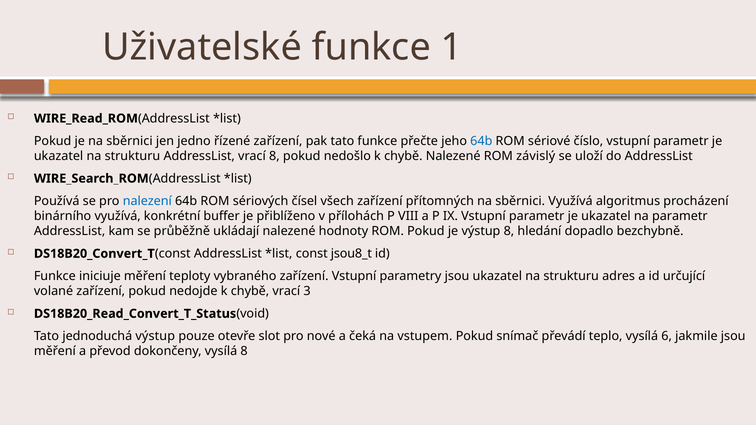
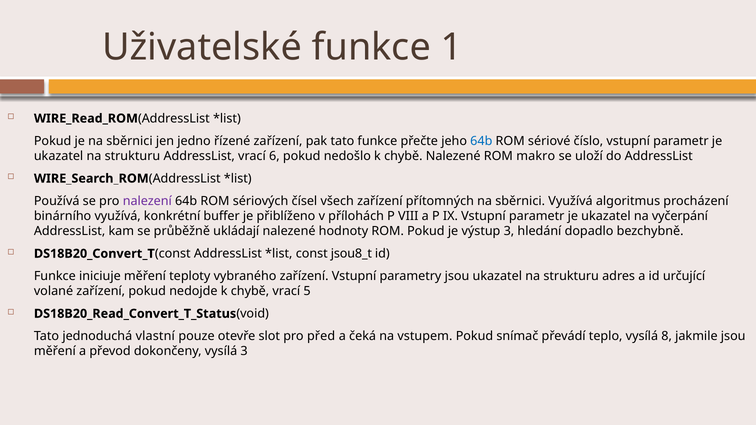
vrací 8: 8 -> 6 (274, 156)
závislý: závislý -> makro (536, 156)
nalezení colour: blue -> purple (147, 201)
na parametr: parametr -> vyčerpání (680, 216)
výstup 8: 8 -> 3 (509, 231)
3: 3 -> 5 (307, 291)
jednoduchá výstup: výstup -> vlastní (155, 336)
nové: nové -> před (321, 336)
6: 6 -> 8 (667, 336)
vysílá 8: 8 -> 3 (244, 351)
